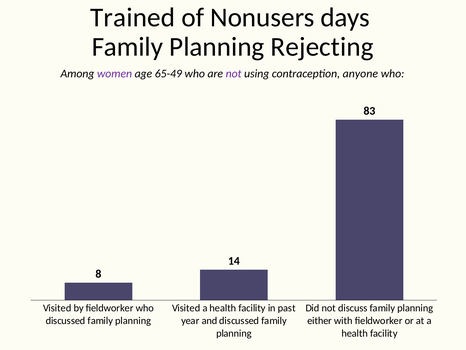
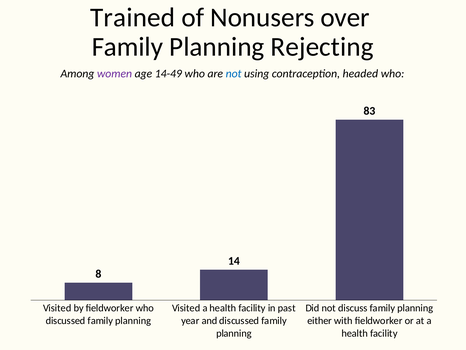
days: days -> over (345, 17)
65-49: 65-49 -> 14-49 (168, 74)
not colour: purple -> blue (234, 74)
anyone: anyone -> headed (360, 74)
